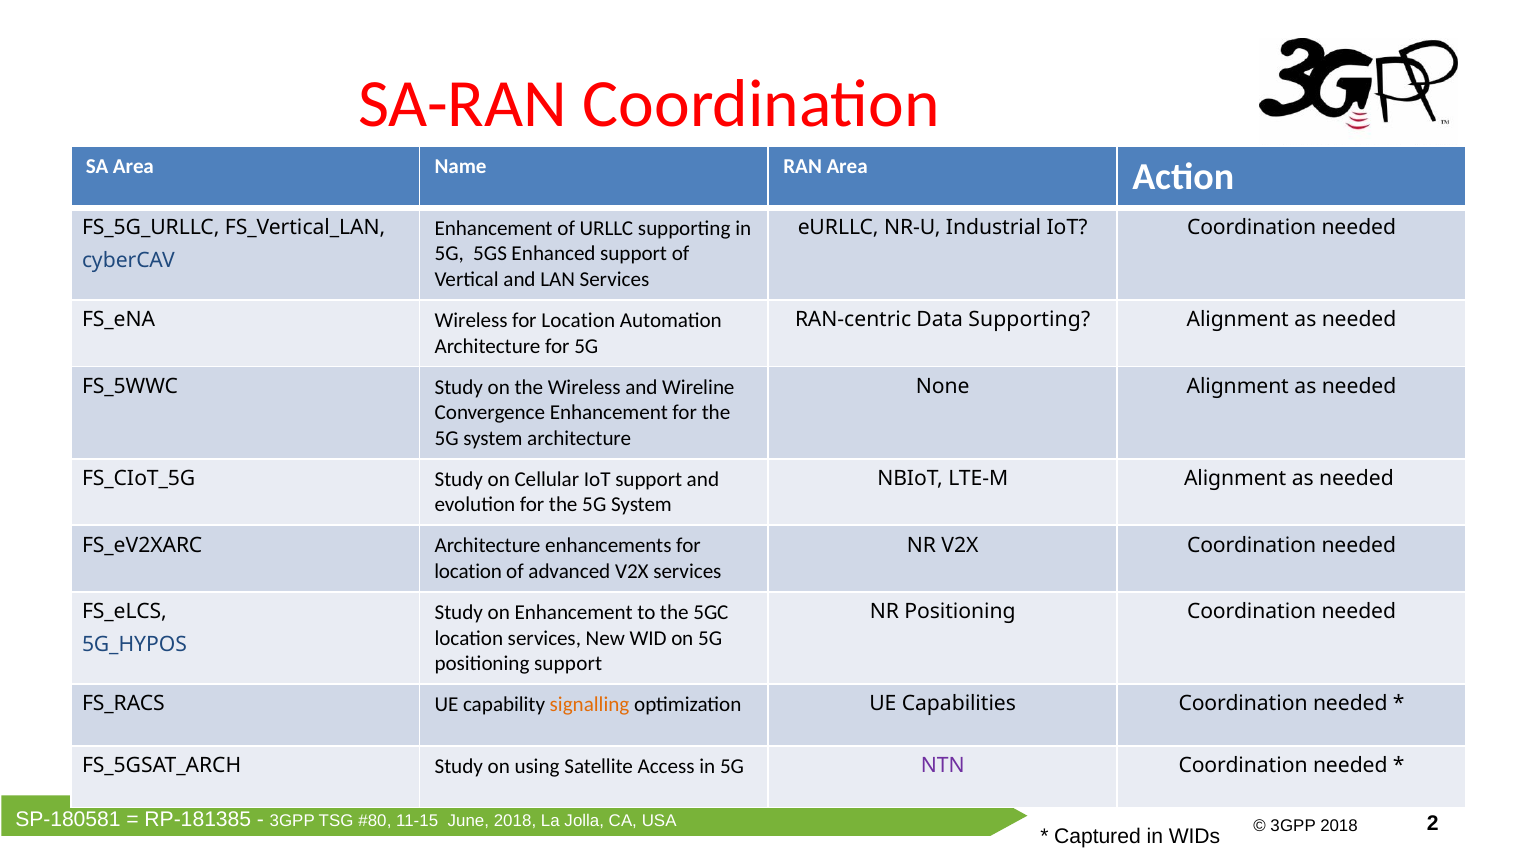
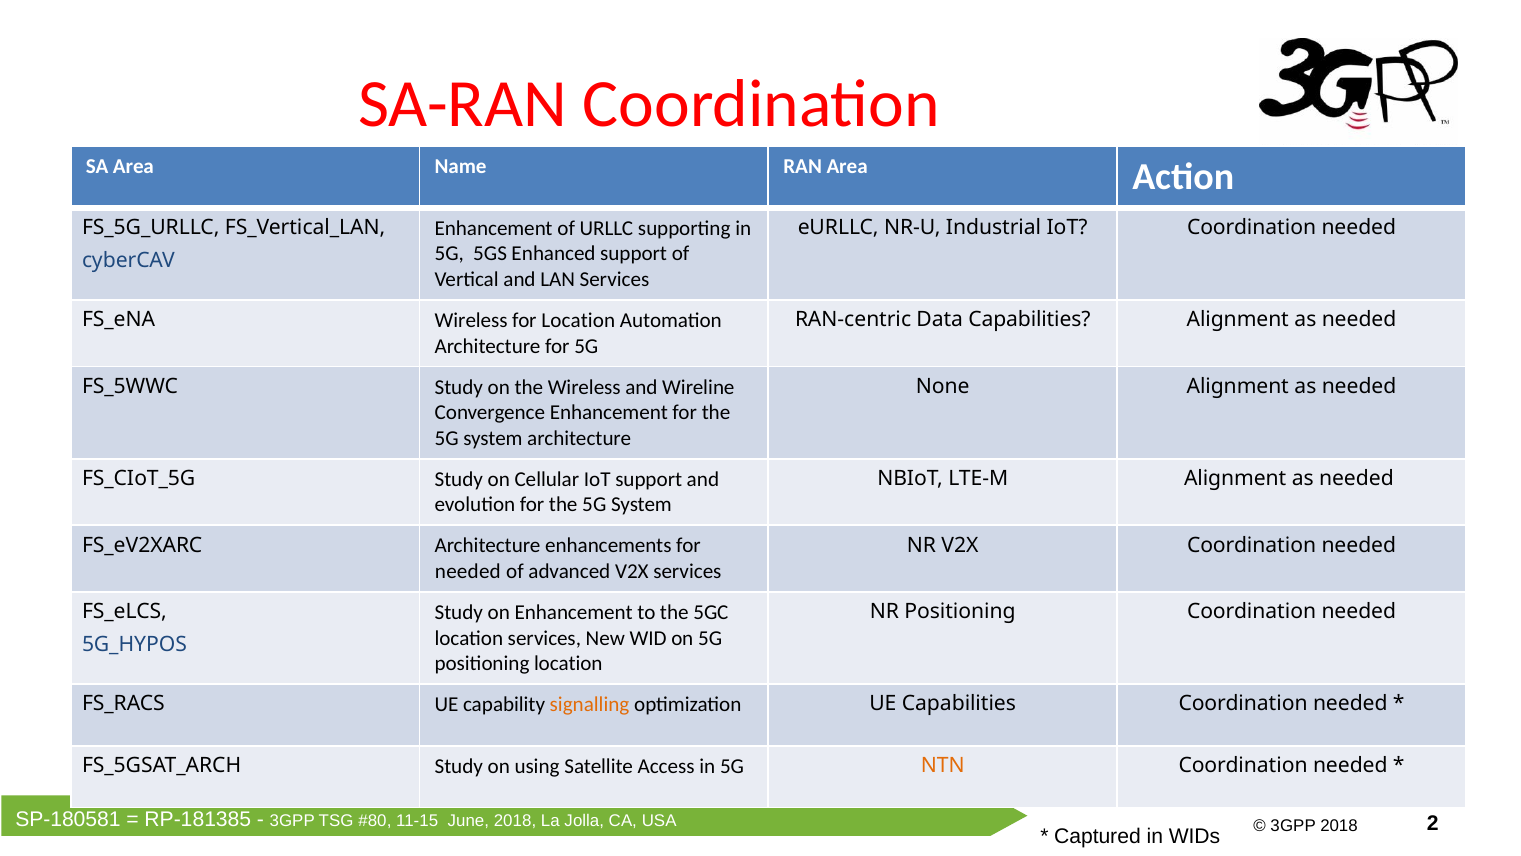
Data Supporting: Supporting -> Capabilities (1029, 320)
location: location -> needed (468, 571)
positioning support: support -> location (568, 663)
NTN colour: purple -> orange (943, 765)
